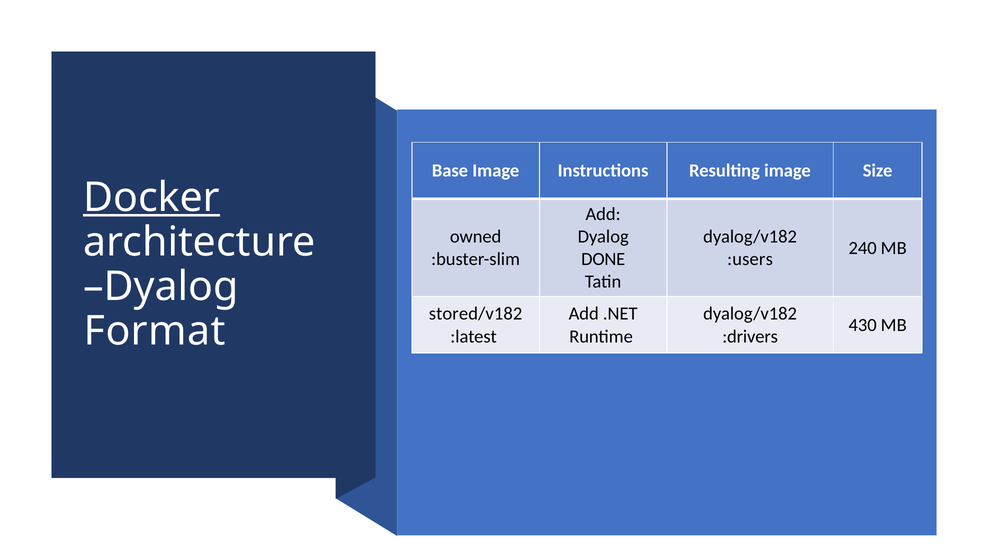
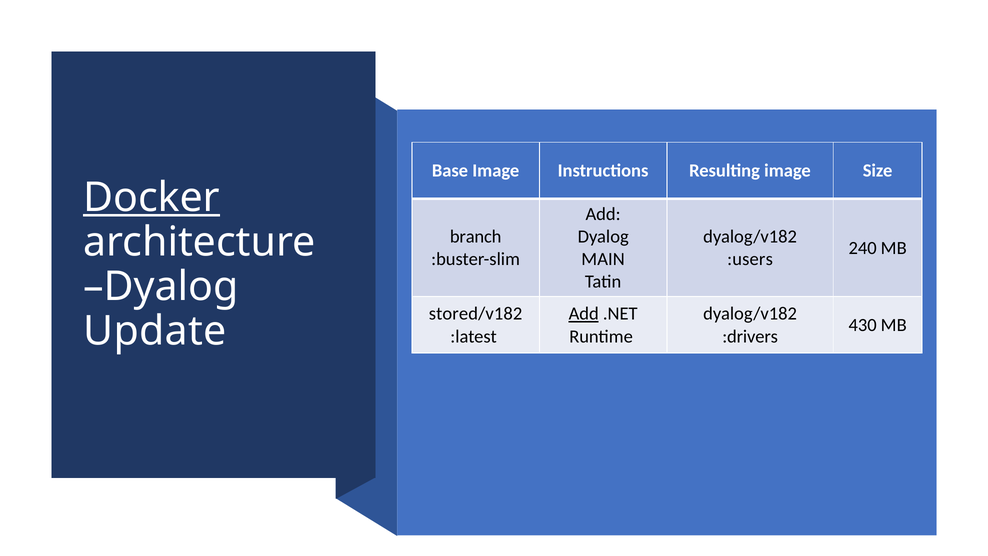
owned: owned -> branch (476, 236)
DONE: DONE -> MAIN (603, 259)
Add underline: none -> present (584, 314)
Format: Format -> Update (155, 331)
